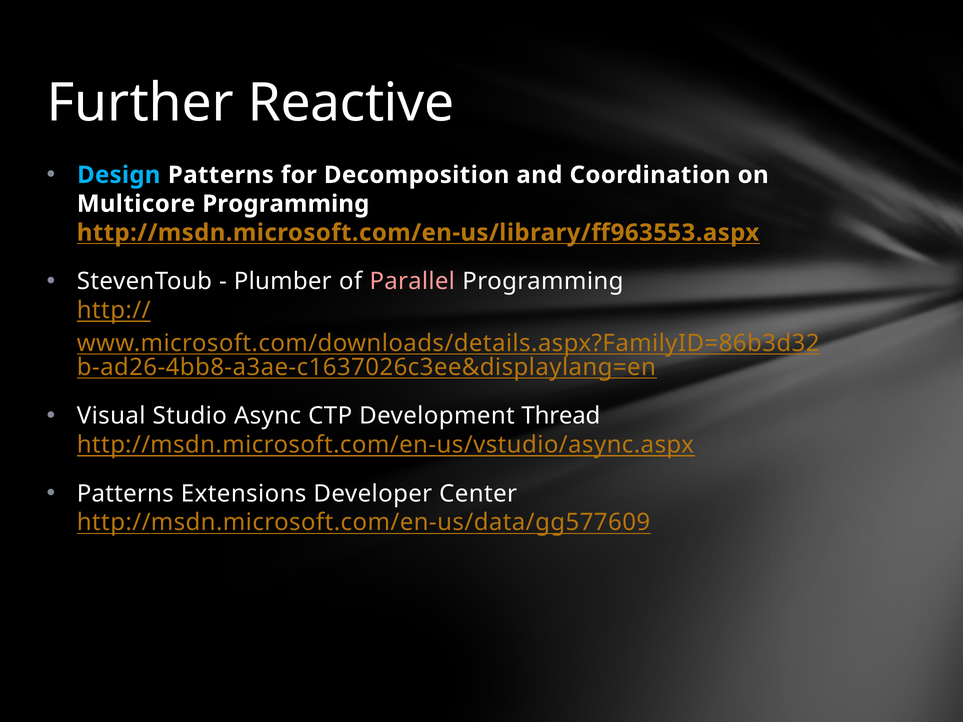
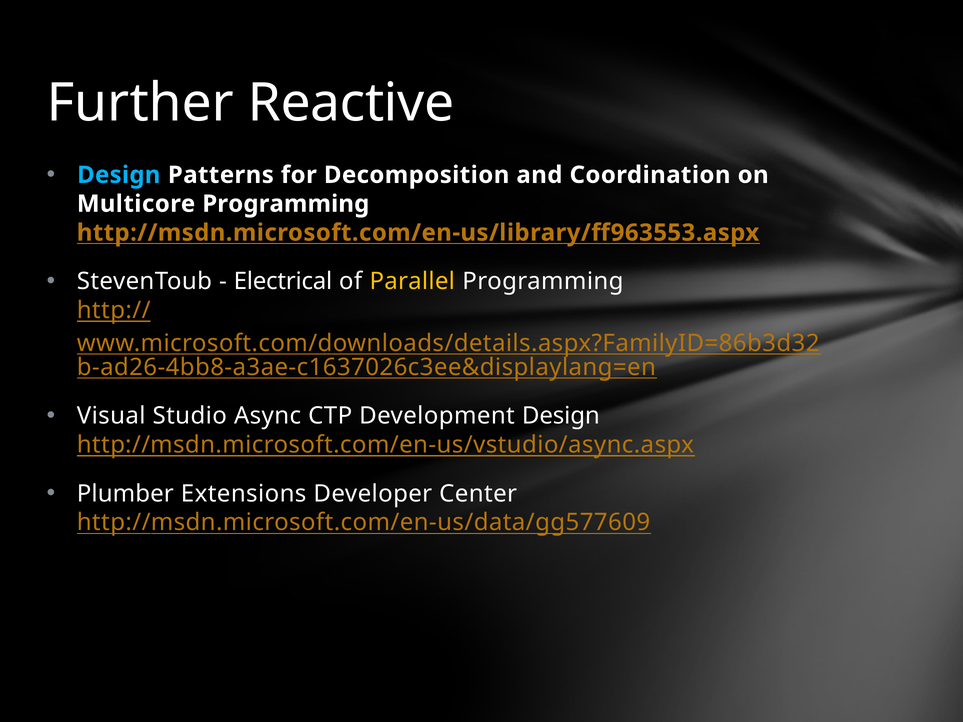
Plumber: Plumber -> Electrical (283, 282)
Parallel colour: pink -> yellow (412, 282)
Development Thread: Thread -> Design (561, 416)
Patterns: Patterns -> Plumber (125, 494)
